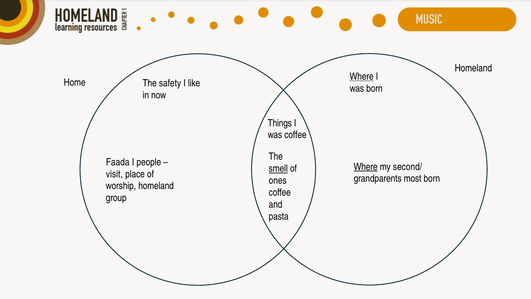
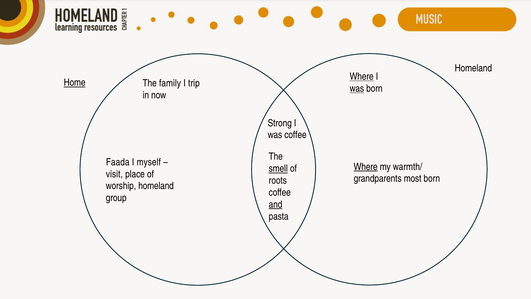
Home underline: none -> present (75, 83)
safety: safety -> family (170, 83)
like: like -> trip (194, 83)
was underline: none -> present (357, 88)
Things: Things -> Strong (280, 123)
people: people -> myself (149, 162)
second/: second/ -> warmth/ (408, 167)
ones: ones -> roots (278, 180)
and underline: none -> present (276, 204)
